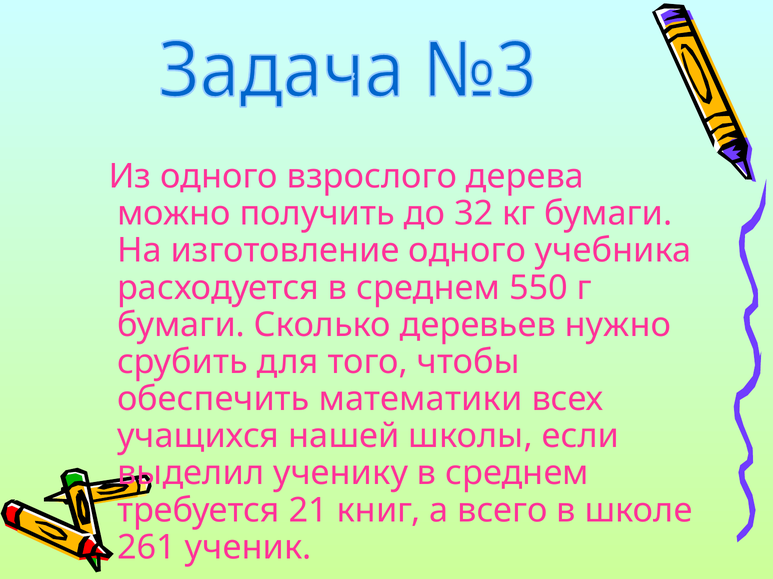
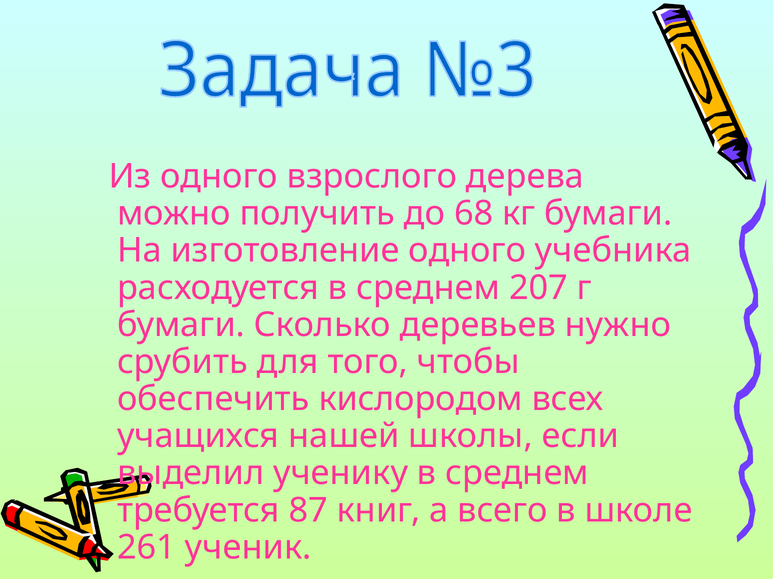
32: 32 -> 68 (474, 214)
550: 550 -> 207 (538, 288)
математики: математики -> кислородом (421, 400)
21: 21 -> 87 (308, 511)
